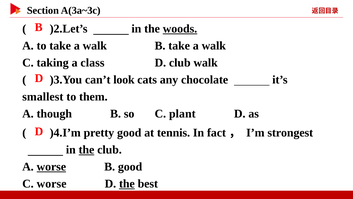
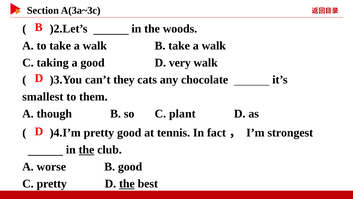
woods underline: present -> none (180, 29)
a class: class -> good (93, 63)
D club: club -> very (180, 63)
look: look -> they (124, 79)
worse underline: present -> none (51, 166)
C worse: worse -> pretty (52, 183)
